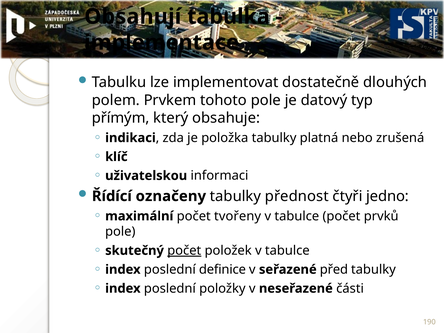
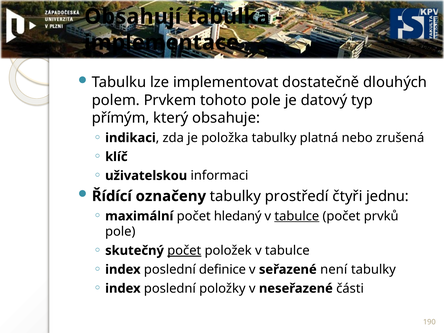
přednost: přednost -> prostředí (297, 196)
jedno: jedno -> jednu (388, 196)
tvořeny: tvořeny -> hledaný (238, 216)
tabulce underline: none -> present (297, 216)
před: před -> není (334, 270)
